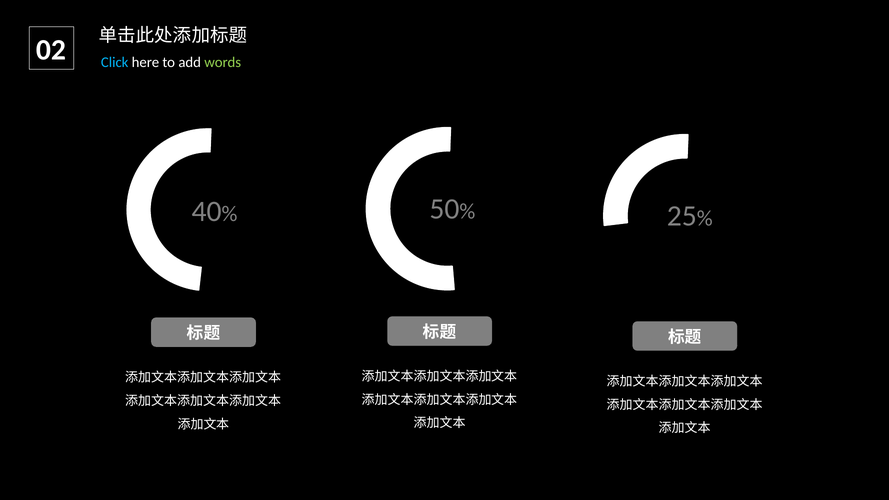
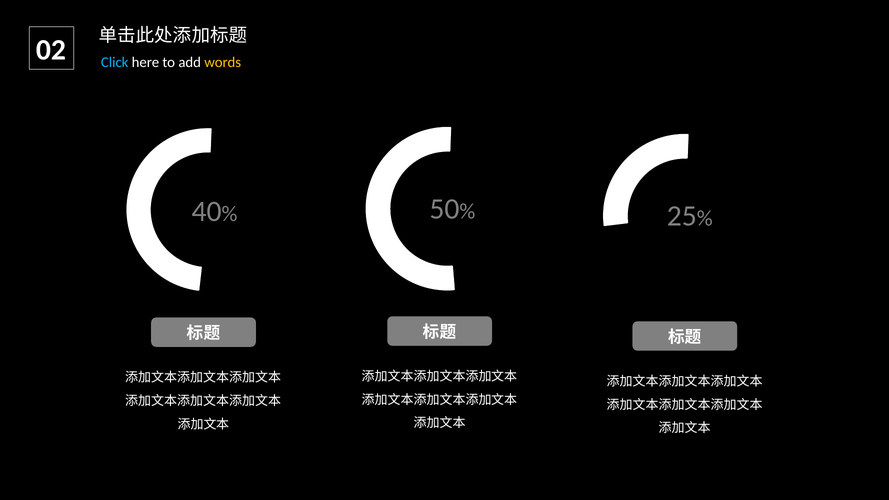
words colour: light green -> yellow (223, 62)
